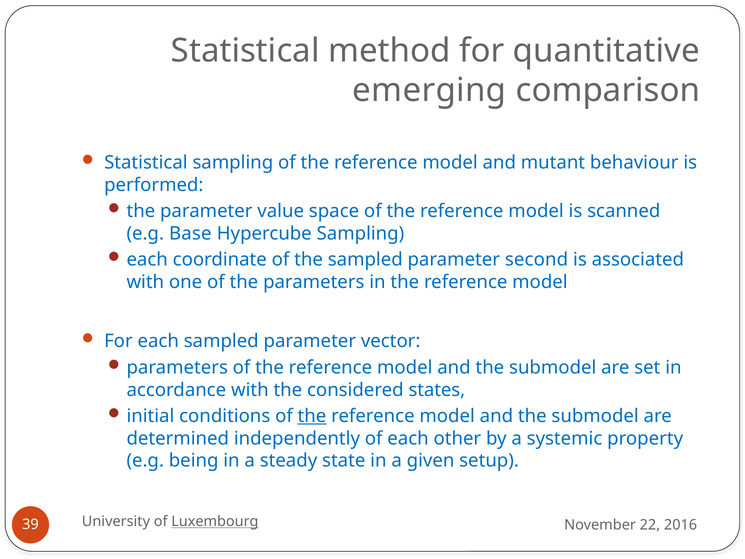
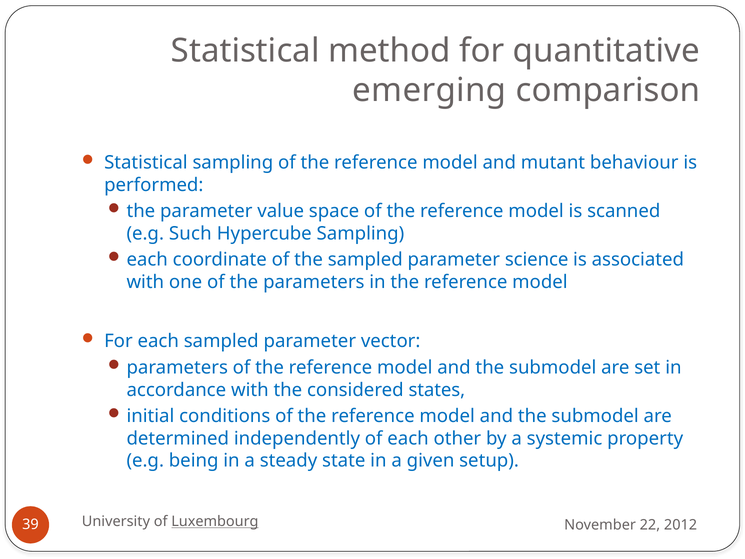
Base: Base -> Such (190, 233)
second: second -> science (537, 260)
the underline: present -> none (312, 416)
2016: 2016 -> 2012 (681, 525)
